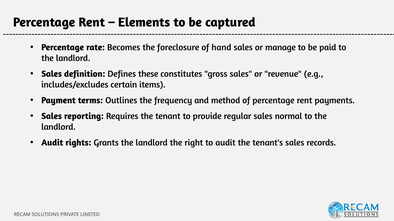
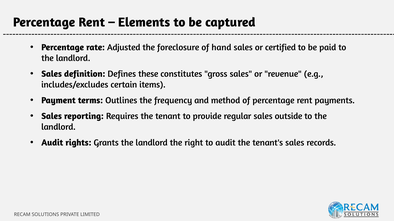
Becomes: Becomes -> Adjusted (124, 48)
manage: manage -> certified (280, 48)
normal: normal -> outside (289, 116)
